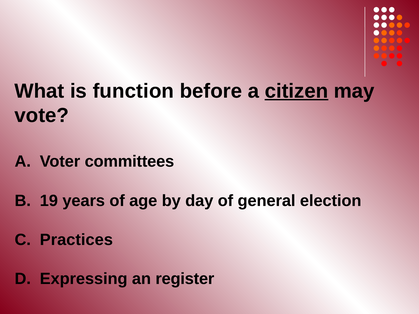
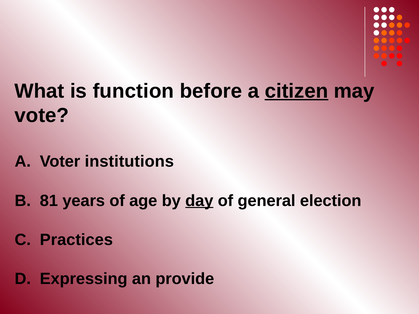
committees: committees -> institutions (129, 162)
19: 19 -> 81 (49, 201)
day underline: none -> present (199, 201)
register: register -> provide (185, 279)
